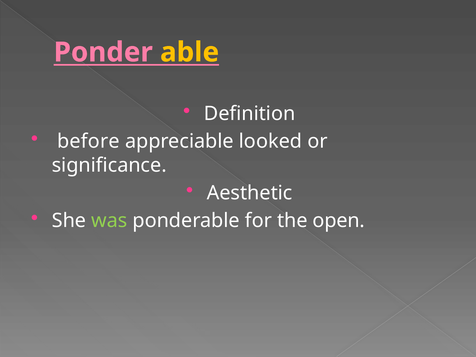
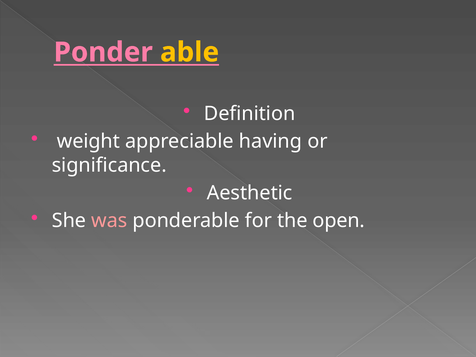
before: before -> weight (88, 141)
looked: looked -> having (270, 141)
was colour: light green -> pink (109, 221)
